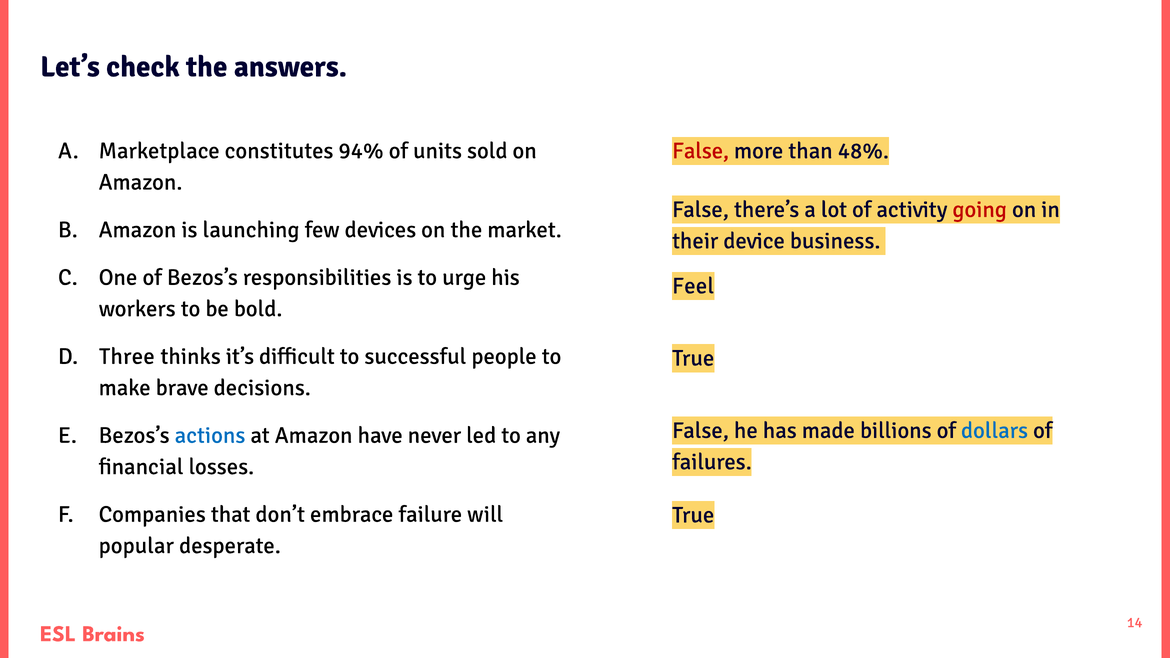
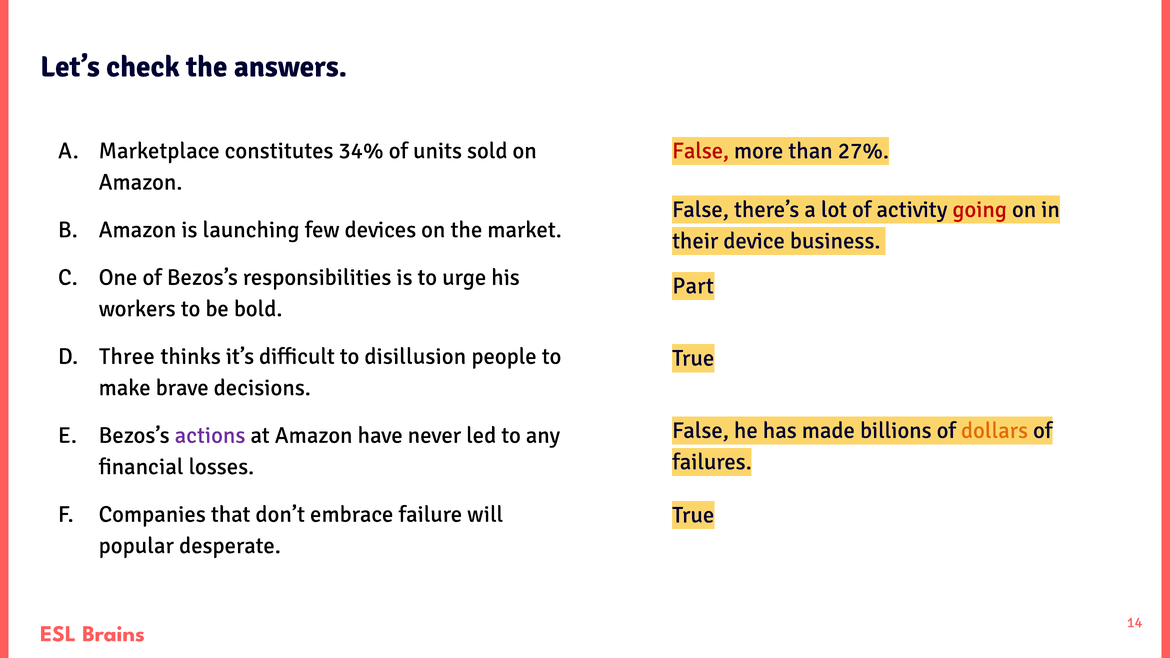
94%: 94% -> 34% (361, 151)
48%: 48% -> 27% (863, 151)
Feel: Feel -> Part (693, 286)
successful: successful -> disillusion (415, 356)
dollars colour: blue -> orange (994, 431)
actions colour: blue -> purple (210, 435)
